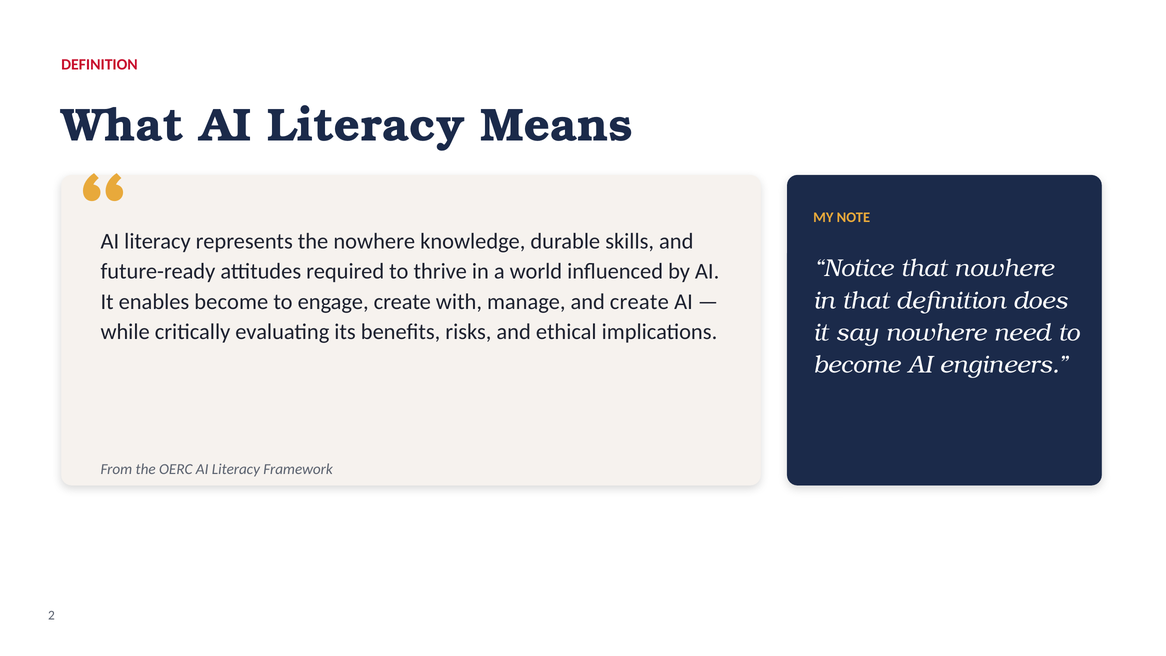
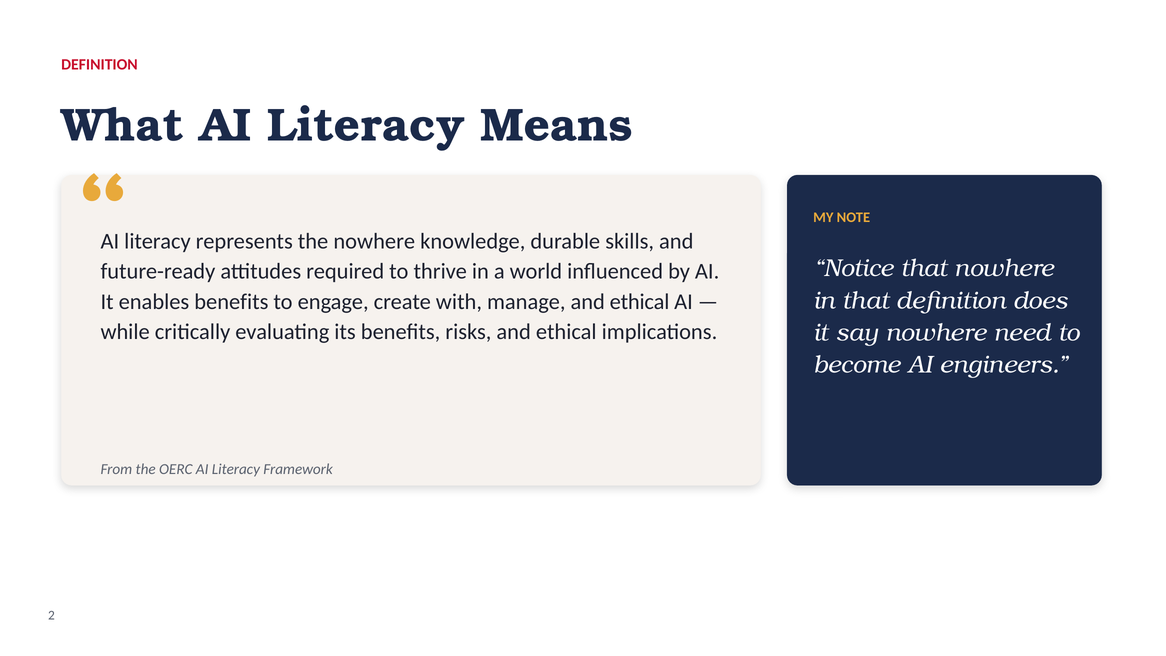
enables become: become -> benefits (231, 302)
manage and create: create -> ethical (640, 302)
